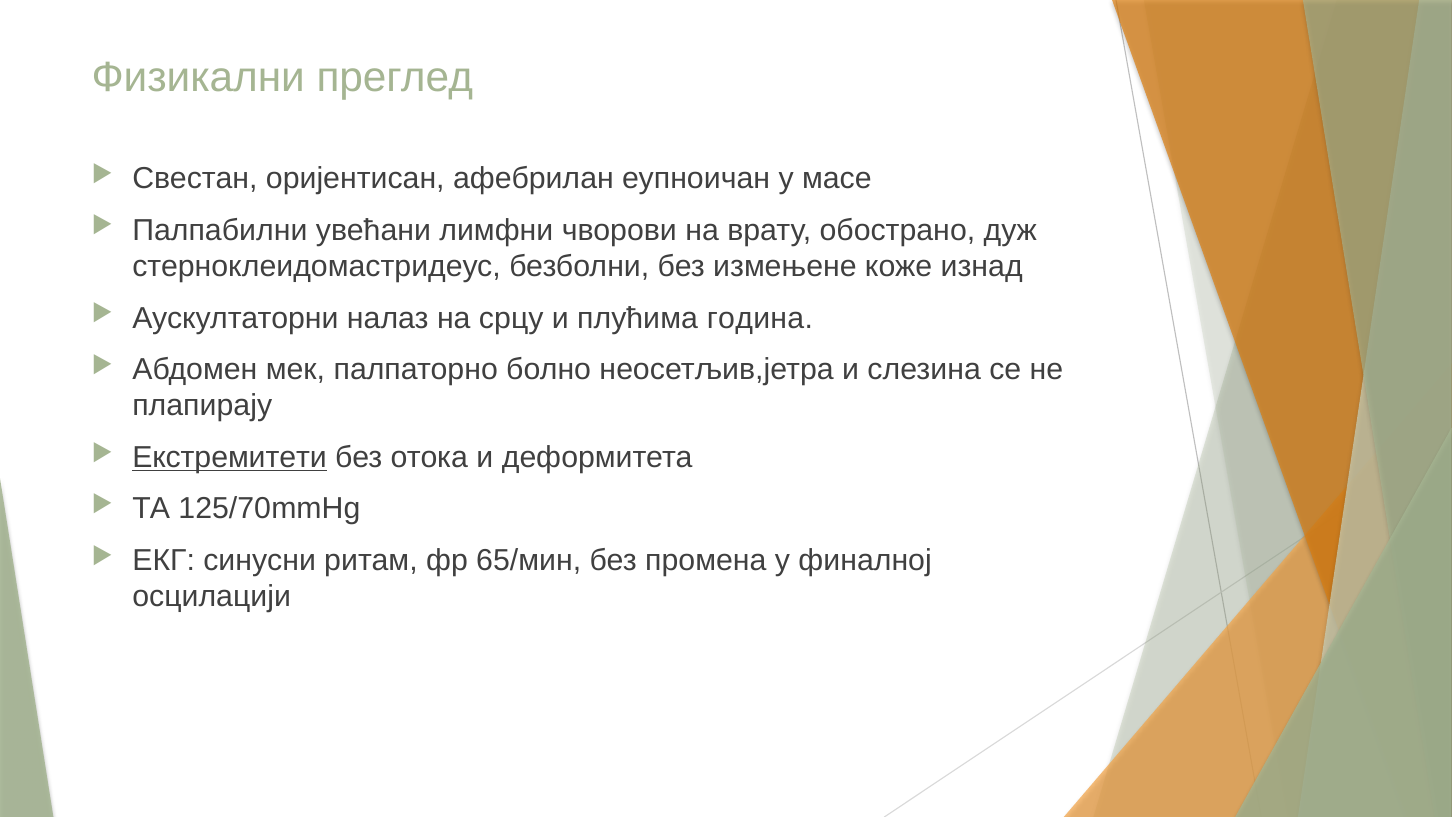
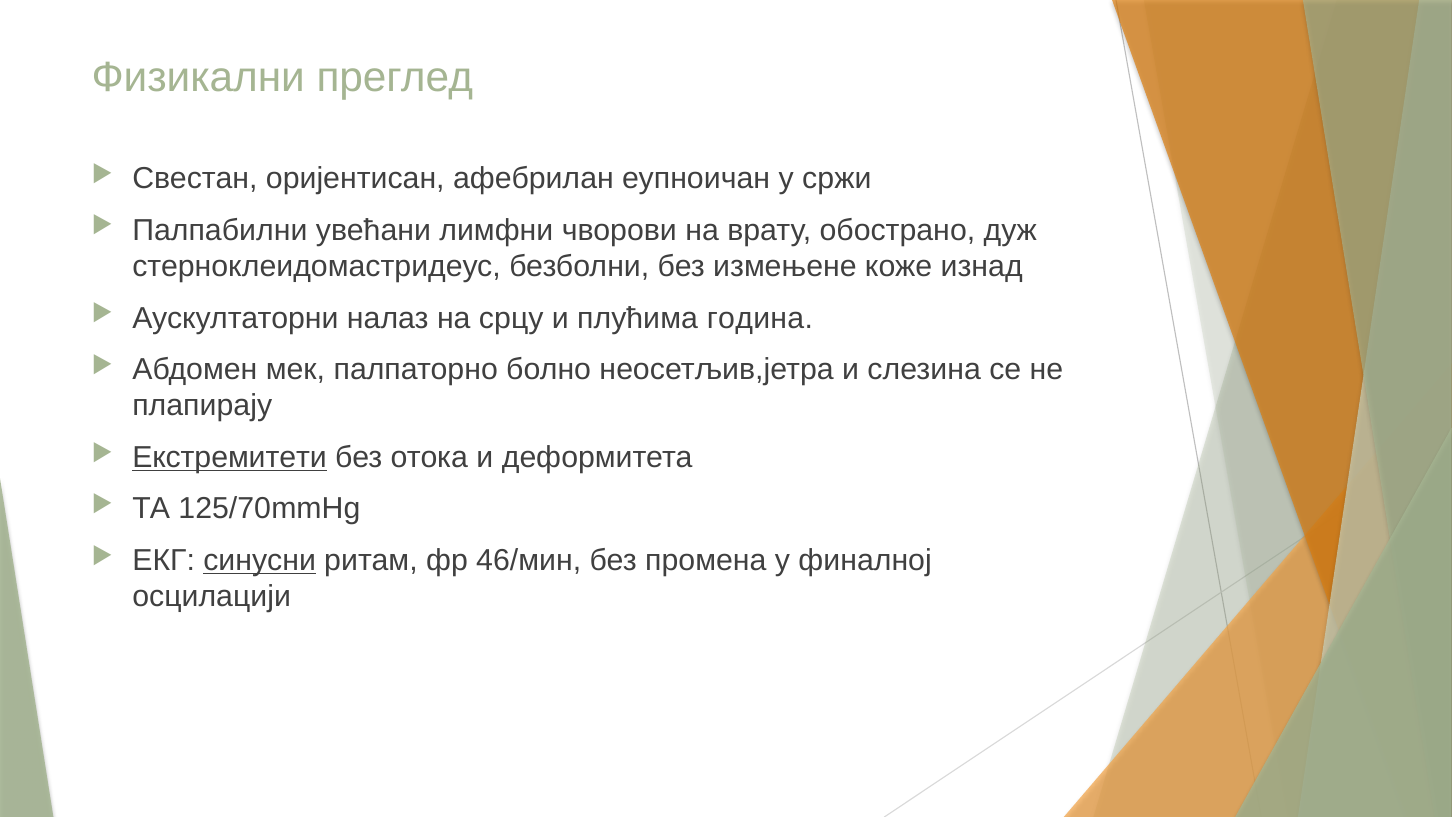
масе: масе -> сржи (837, 179)
синусни underline: none -> present (260, 560)
65/мин: 65/мин -> 46/мин (529, 560)
